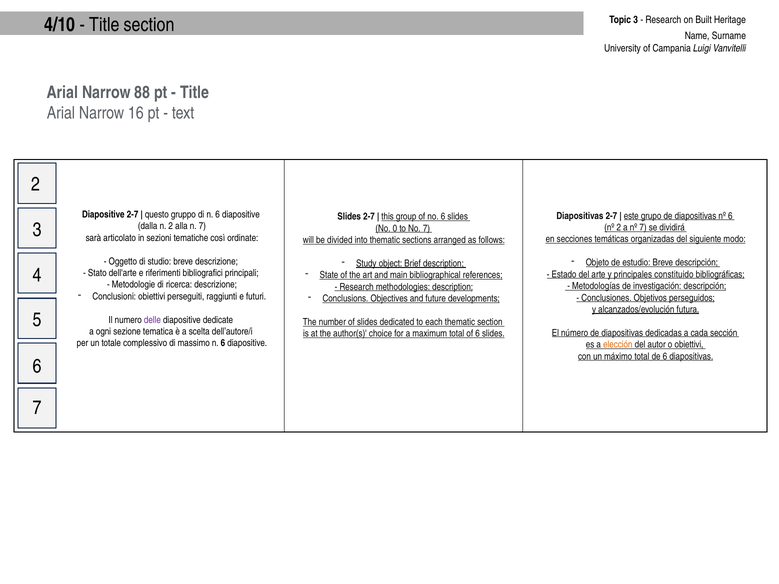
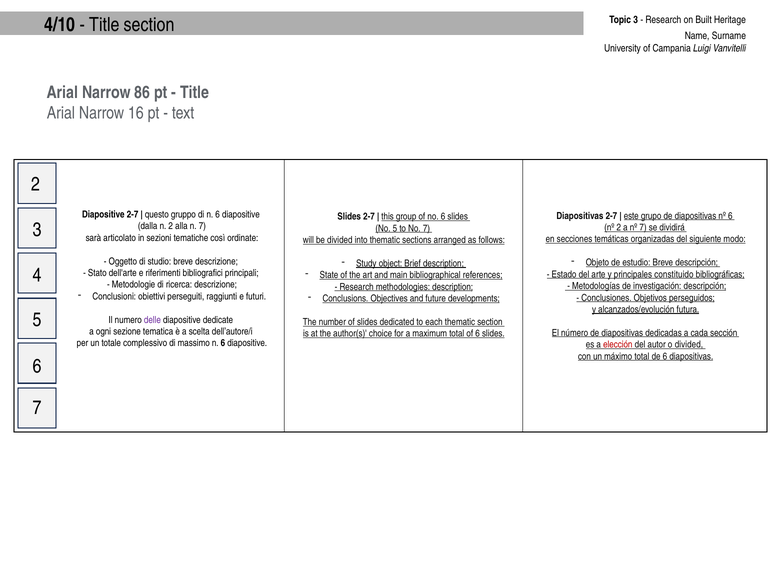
88: 88 -> 86 (142, 92)
No 0: 0 -> 5 (395, 228)
elección colour: orange -> red (618, 345)
o obiettivi: obiettivi -> divided (689, 345)
